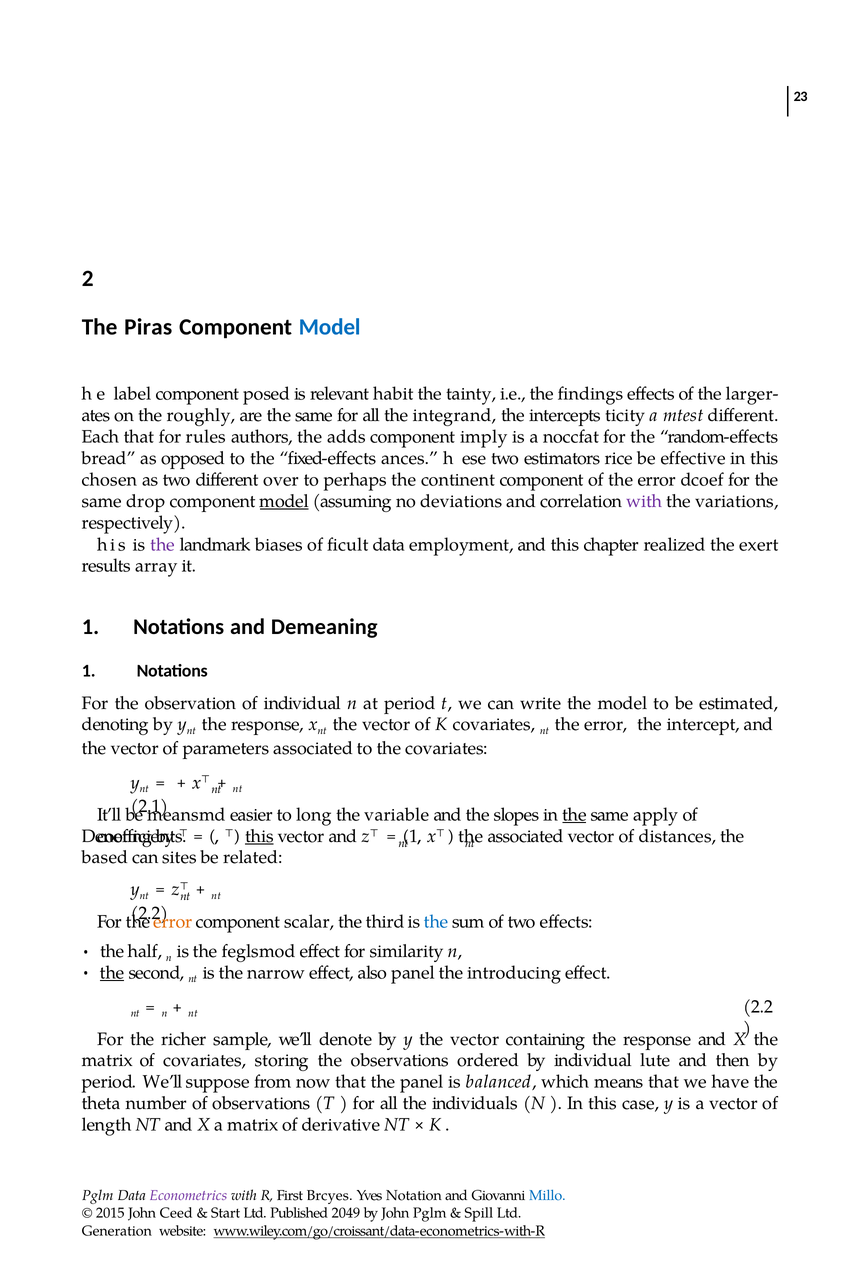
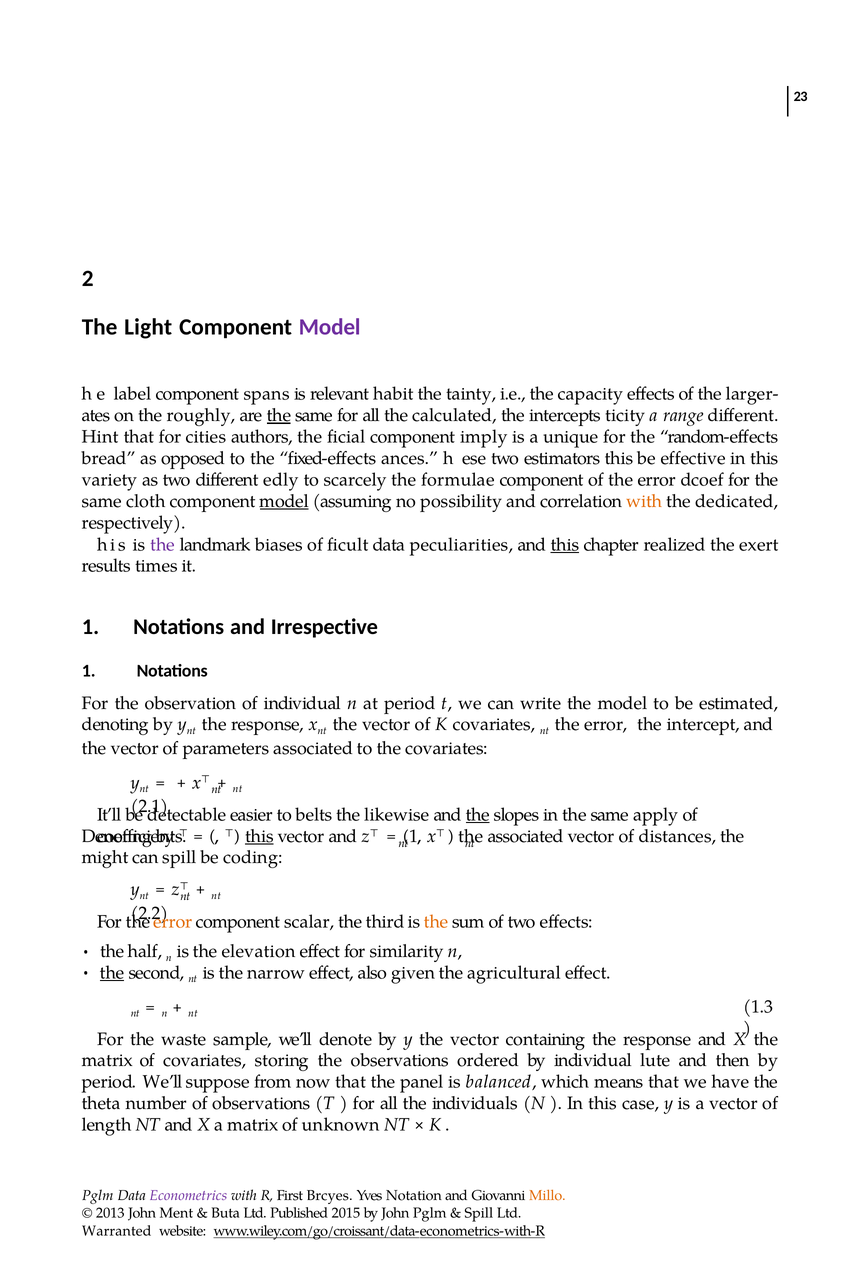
Piras: Piras -> Light (148, 327)
Model colour: blue -> purple (330, 327)
posed: posed -> spans (267, 394)
ﬁndings: ﬁndings -> capacity (591, 394)
the underline: none -> present (279, 416)
integrand: integrand -> calculated (455, 416)
mtest: mtest -> range (683, 416)
Each: Each -> Hint (100, 437)
rules: rules -> cities (206, 437)
adds: adds -> ﬁcial (346, 437)
noccfat: noccfat -> unique (571, 437)
estimators rice: rice -> this (619, 459)
chosen: chosen -> variety (110, 480)
over: over -> edly (281, 480)
perhaps: perhaps -> scarcely (355, 480)
continent: continent -> formulae (458, 480)
drop: drop -> cloth (146, 502)
deviations: deviations -> possibility (461, 502)
with colour: purple -> orange (644, 502)
variations: variations -> dedicated (737, 502)
employment: employment -> peculiarities (461, 545)
this underline: none -> present (565, 545)
array: array -> times (156, 566)
Demeaning: Demeaning -> Irrespective (324, 627)
meansmd: meansmd -> detectable (187, 815)
long: long -> belts (314, 815)
variable: variable -> likewise (397, 815)
the underline: none -> present (478, 815)
the underline: present -> none (574, 815)
based: based -> might (105, 858)
can sites: sites -> spill (180, 858)
related: related -> coding (253, 858)
the colour: blue -> orange (436, 922)
feglsmod: feglsmod -> elevation (259, 952)
also panel: panel -> given (413, 973)
introducing: introducing -> agricultural (514, 973)
2.2: 2.2 -> 1.3 (758, 1008)
richer: richer -> waste (184, 1040)
derivative: derivative -> unknown (341, 1126)
Millo colour: blue -> orange (547, 1196)
2015: 2015 -> 2013 (110, 1214)
Ceed: Ceed -> Ment (176, 1214)
Start: Start -> Buta (226, 1214)
2049: 2049 -> 2015 (346, 1214)
Generation: Generation -> Warranted (117, 1231)
